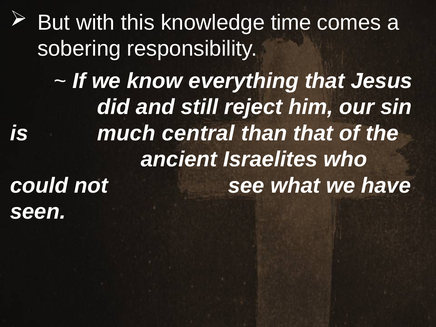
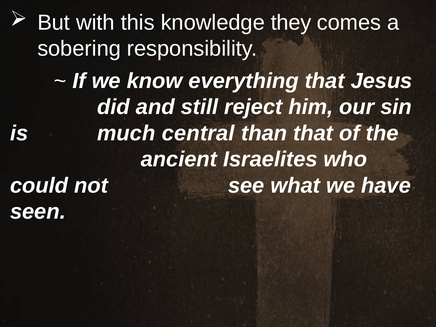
time: time -> they (291, 23)
